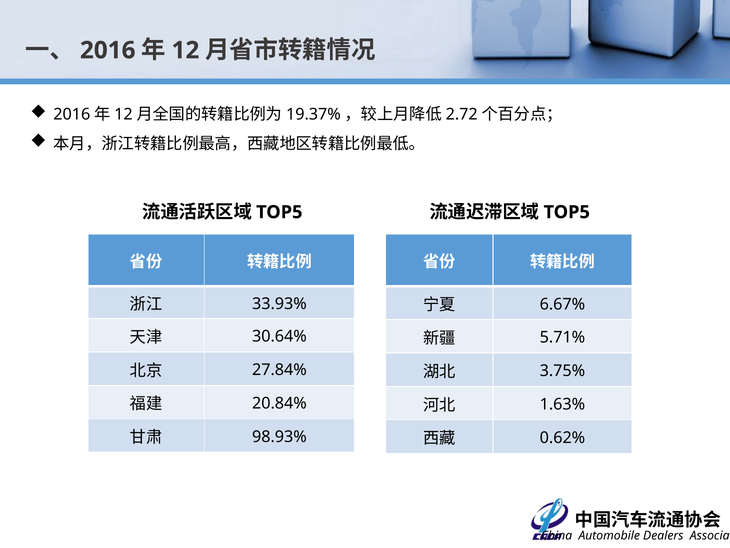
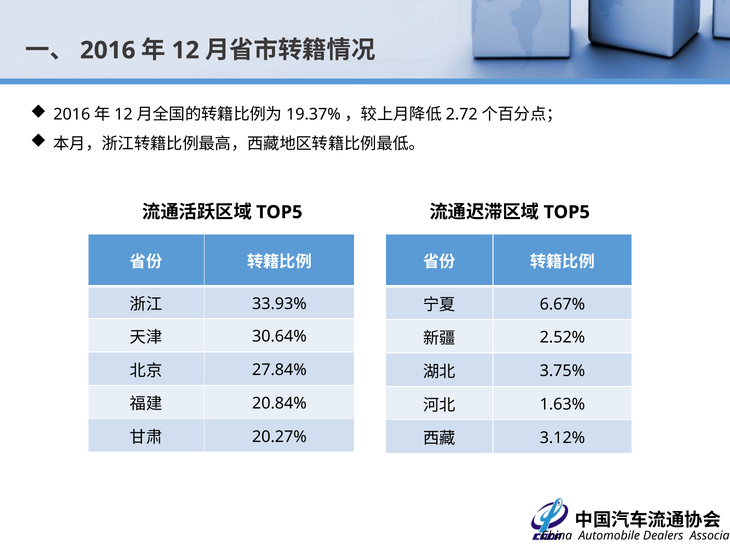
5.71%: 5.71% -> 2.52% (562, 337)
98.93%: 98.93% -> 20.27% (279, 436)
0.62%: 0.62% -> 3.12% (562, 437)
